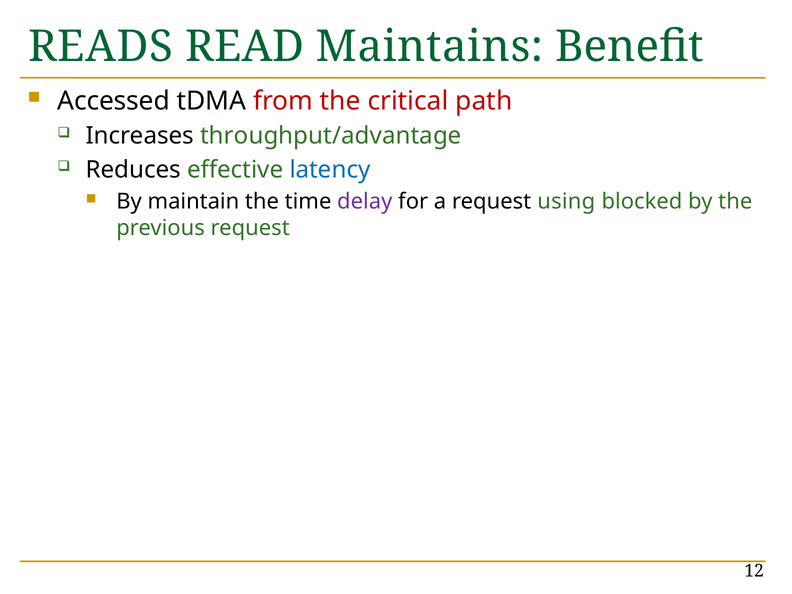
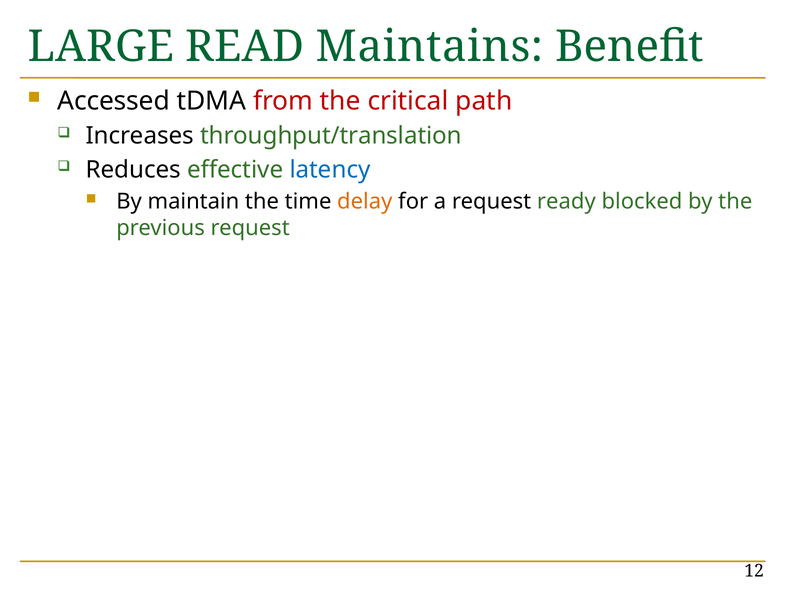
READS: READS -> LARGE (101, 47)
throughput/advantage: throughput/advantage -> throughput/translation (331, 136)
delay colour: purple -> orange (365, 202)
using: using -> ready (566, 202)
